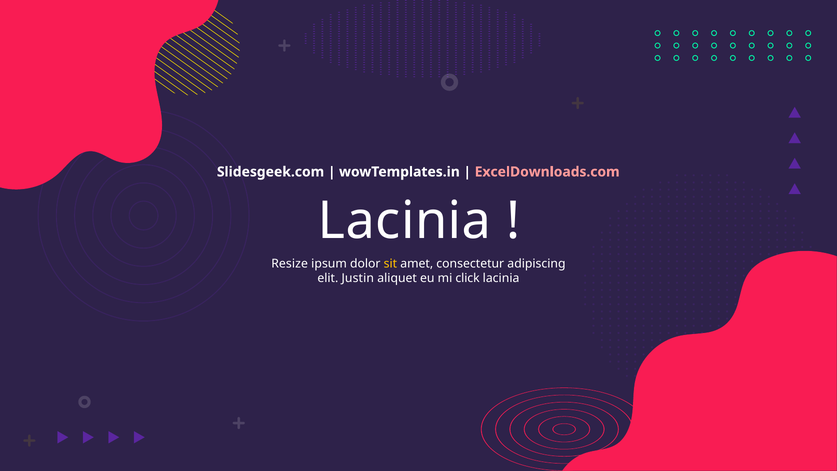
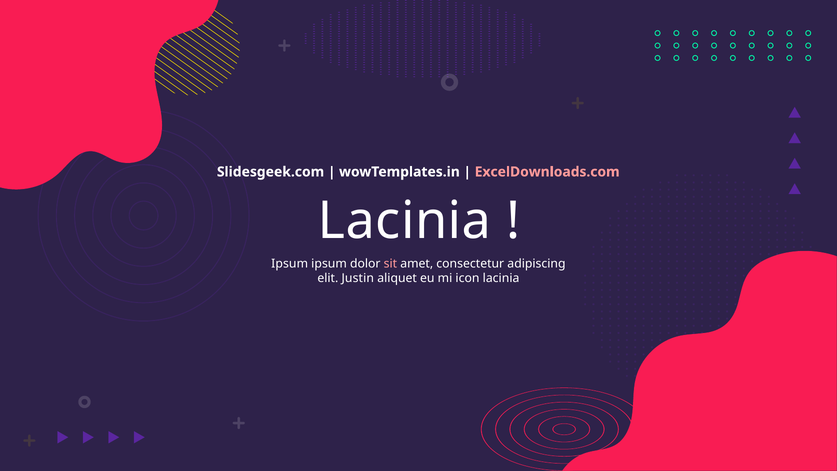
Resize: Resize -> Ipsum (290, 264)
sit colour: yellow -> pink (390, 264)
click: click -> icon (467, 278)
